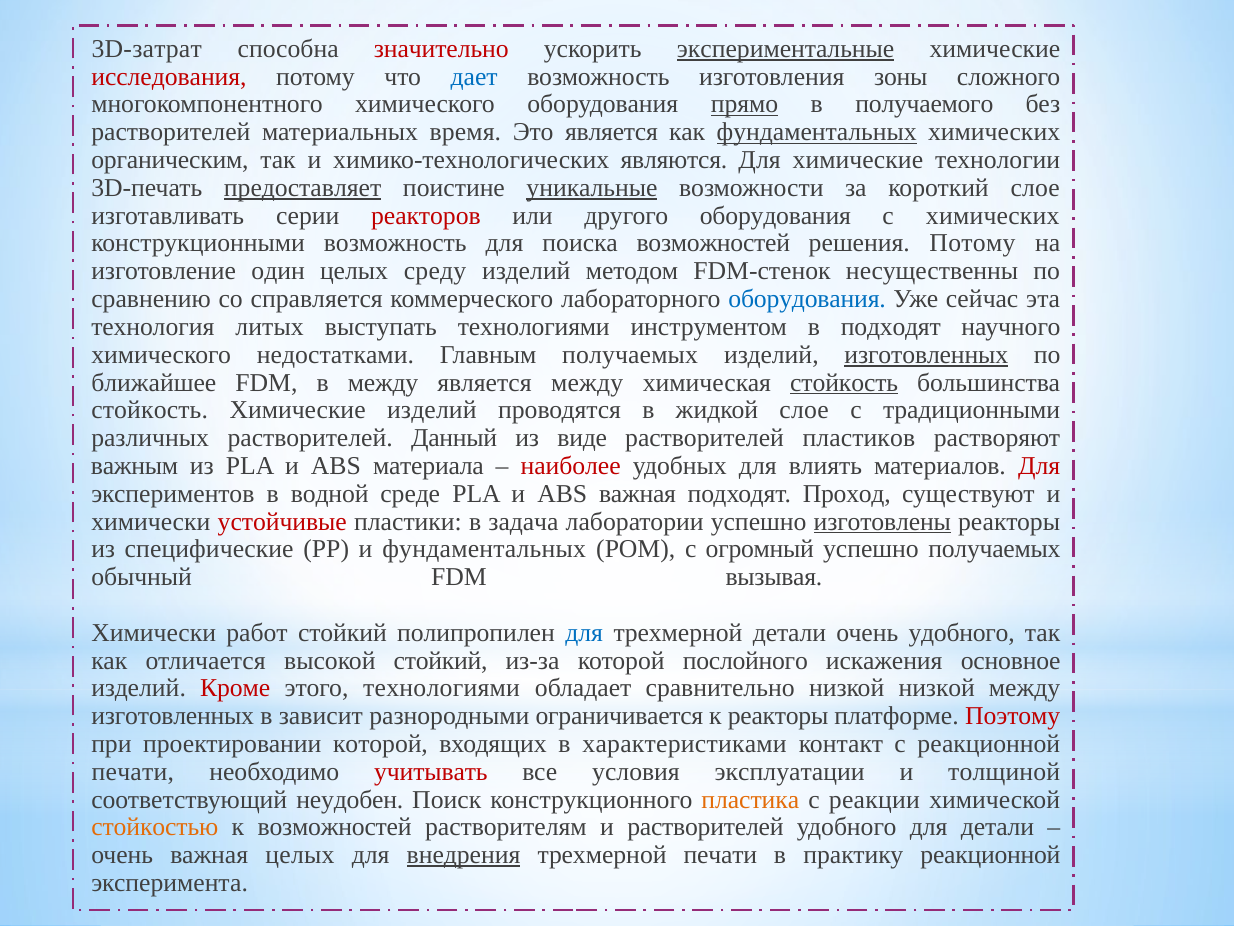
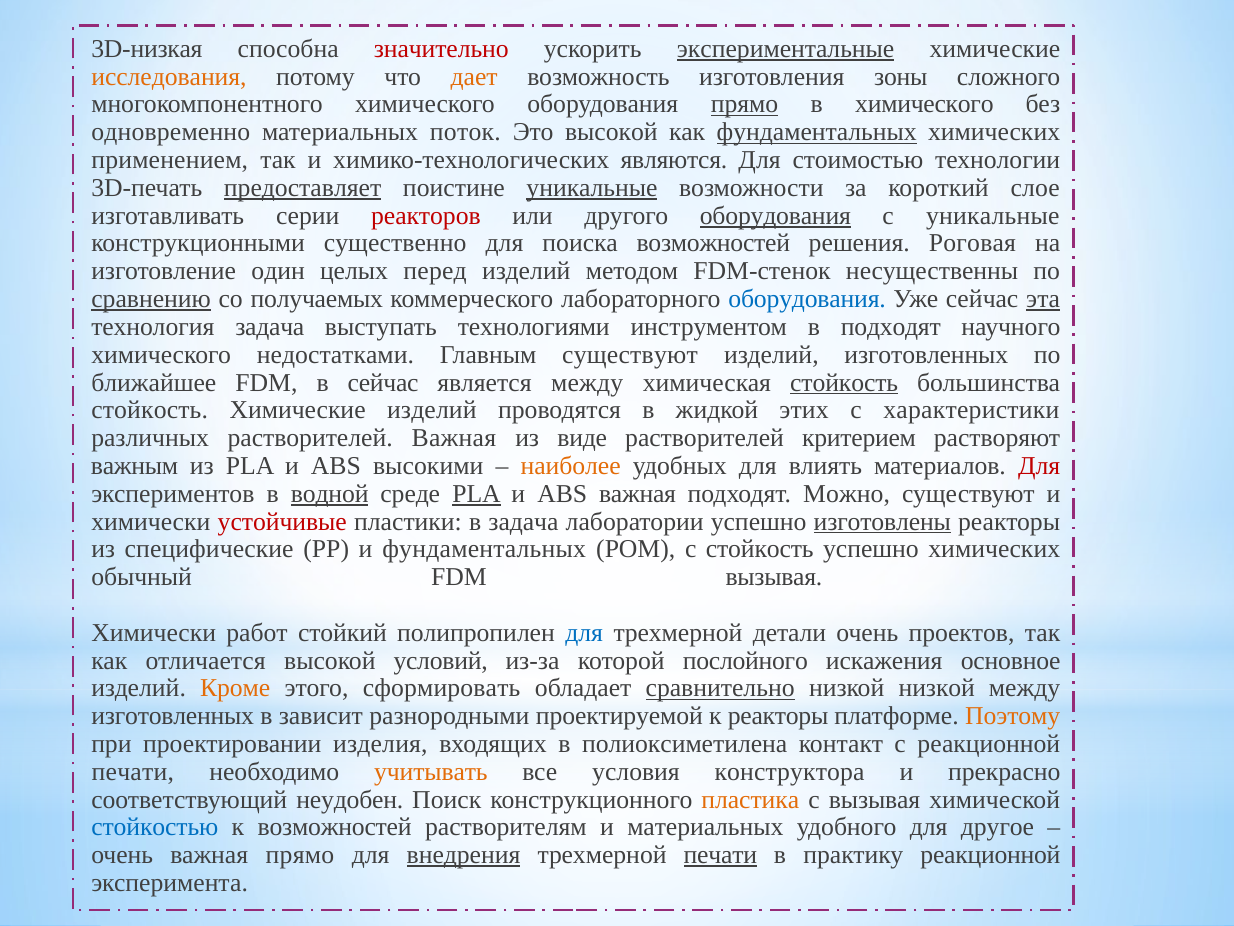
3D-затрат: 3D-затрат -> 3D-низкая (147, 49)
исследования colour: red -> orange (169, 77)
дает colour: blue -> orange (474, 77)
в получаемого: получаемого -> химического (924, 104)
растворителей: растворителей -> одновременно (171, 132)
время: время -> поток (465, 132)
Это является: является -> высокой (611, 132)
органическим: органическим -> применением (170, 160)
Для химические: химические -> стоимостью (858, 160)
оборудования underline: none -> present (775, 216)
с химических: химических -> уникальные (993, 216)
конструкционными возможность: возможность -> существенно (395, 243)
решения Потому: Потому -> Роговая (972, 243)
среду: среду -> перед (435, 271)
сравнению underline: none -> present (151, 299)
справляется: справляется -> получаемых (317, 299)
эта underline: none -> present (1043, 299)
технология литых: литых -> задача (270, 327)
Главным получаемых: получаемых -> существуют (630, 355)
изготовленных underline: present -> none (926, 355)
в между: между -> сейчас (383, 382)
жидкой слое: слое -> этих (804, 410)
традиционными: традиционными -> характеристики (971, 410)
растворителей Данный: Данный -> Важная (454, 438)
пластиков: пластиков -> критерием (859, 438)
материала: материала -> высокими (428, 466)
наиболее colour: red -> orange (571, 466)
водной underline: none -> present (330, 493)
PLA underline: none -> present (477, 493)
Проход: Проход -> Можно (847, 493)
с огромный: огромный -> стойкость (760, 549)
успешно получаемых: получаемых -> химических (994, 549)
очень удобного: удобного -> проектов (962, 632)
высокой стойкий: стойкий -> условий (441, 660)
Кроме colour: red -> orange (235, 688)
этого технологиями: технологиями -> сформировать (442, 688)
сравнительно underline: none -> present (720, 688)
ограничивается: ограничивается -> проектируемой (619, 716)
Поэтому colour: red -> orange (1013, 716)
проектировании которой: которой -> изделия (380, 744)
характеристиками: характеристиками -> полиоксиметилена (685, 744)
учитывать colour: red -> orange (431, 771)
эксплуатации: эксплуатации -> конструктора (790, 771)
толщиной: толщиной -> прекрасно (1004, 771)
с реакции: реакции -> вызывая (875, 799)
стойкостью colour: orange -> blue (155, 827)
и растворителей: растворителей -> материальных (705, 827)
для детали: детали -> другое (998, 827)
важная целых: целых -> прямо (300, 855)
печати underline: none -> present (720, 855)
